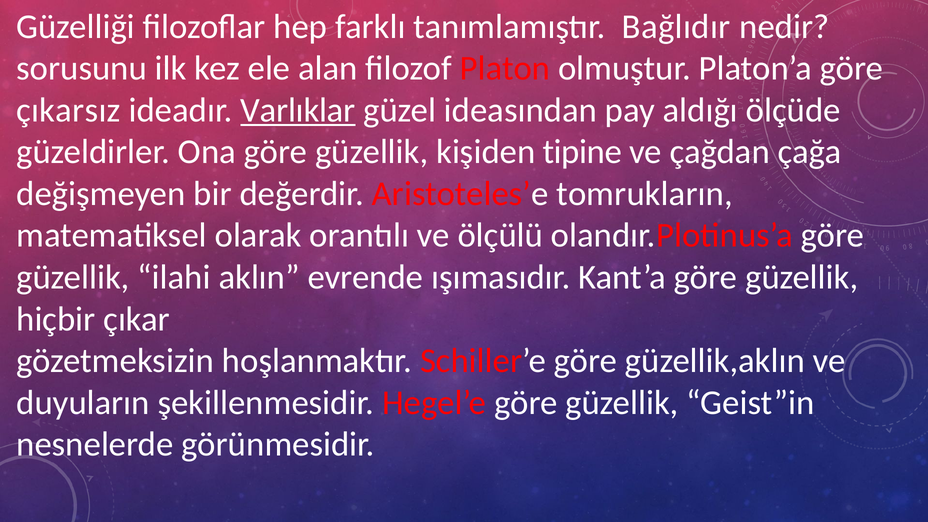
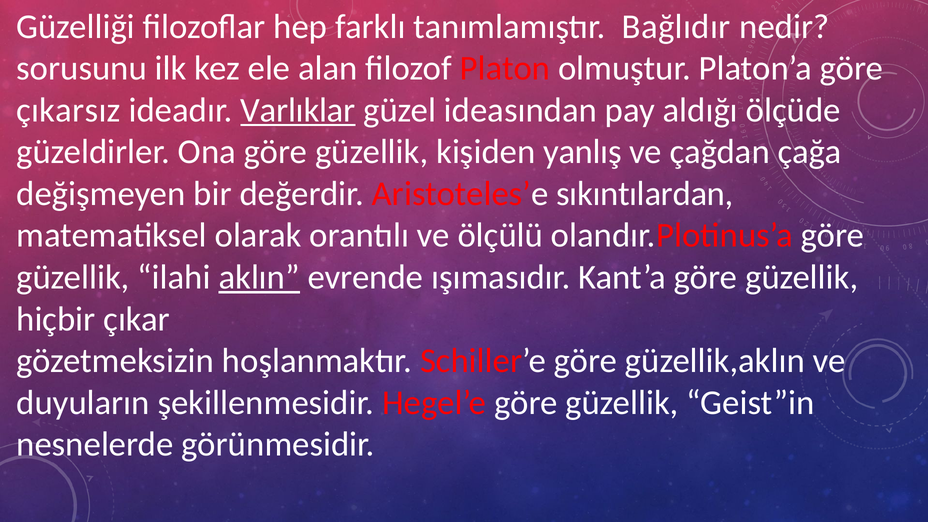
tipine: tipine -> yanlış (582, 152)
tomrukların: tomrukların -> sıkıntılardan (645, 194)
aklın underline: none -> present (259, 277)
